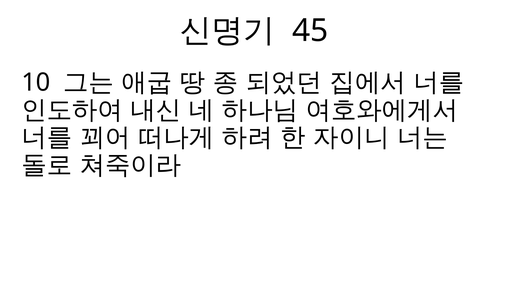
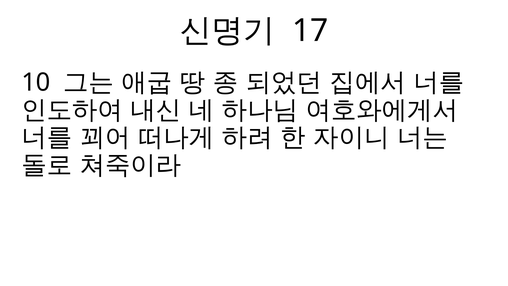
45: 45 -> 17 (310, 31)
